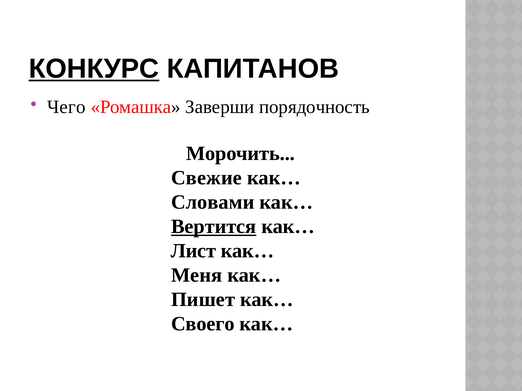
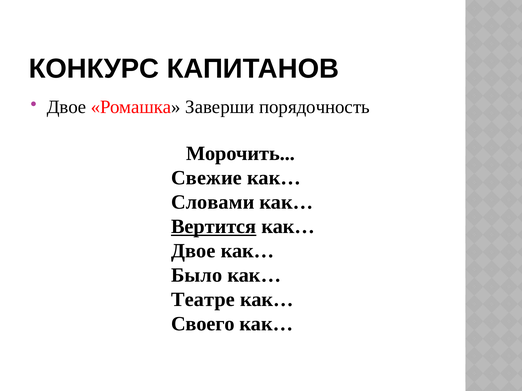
КОНКУРС underline: present -> none (94, 69)
Чего: Чего -> Двое (67, 107)
Лист: Лист -> Двое (193, 251)
Меня: Меня -> Было (197, 276)
Пишет: Пишет -> Театре (203, 300)
